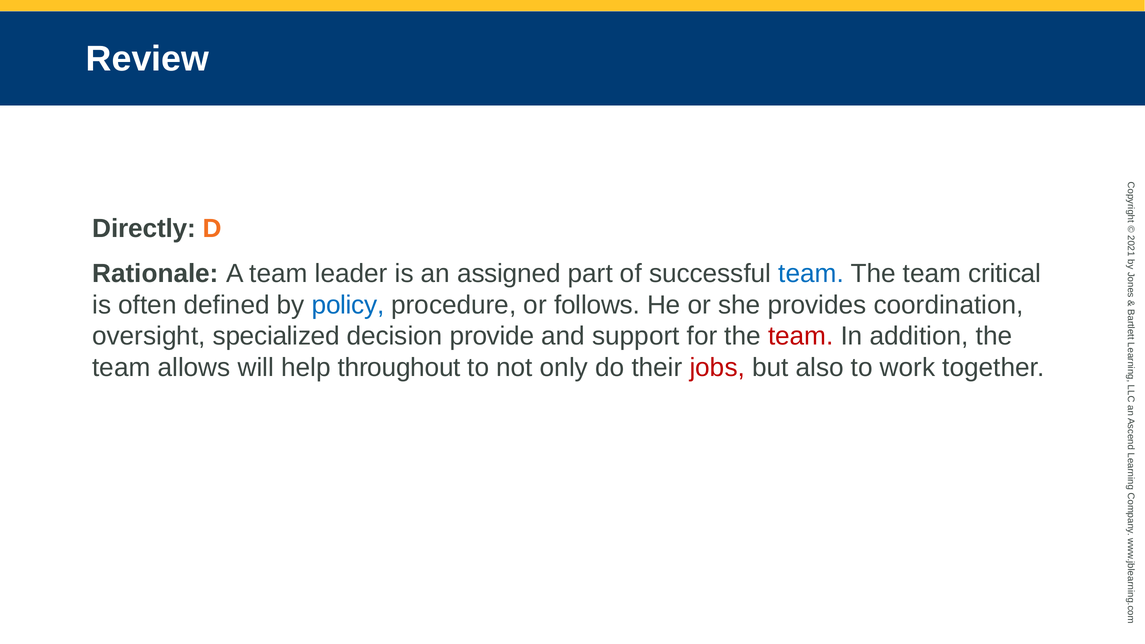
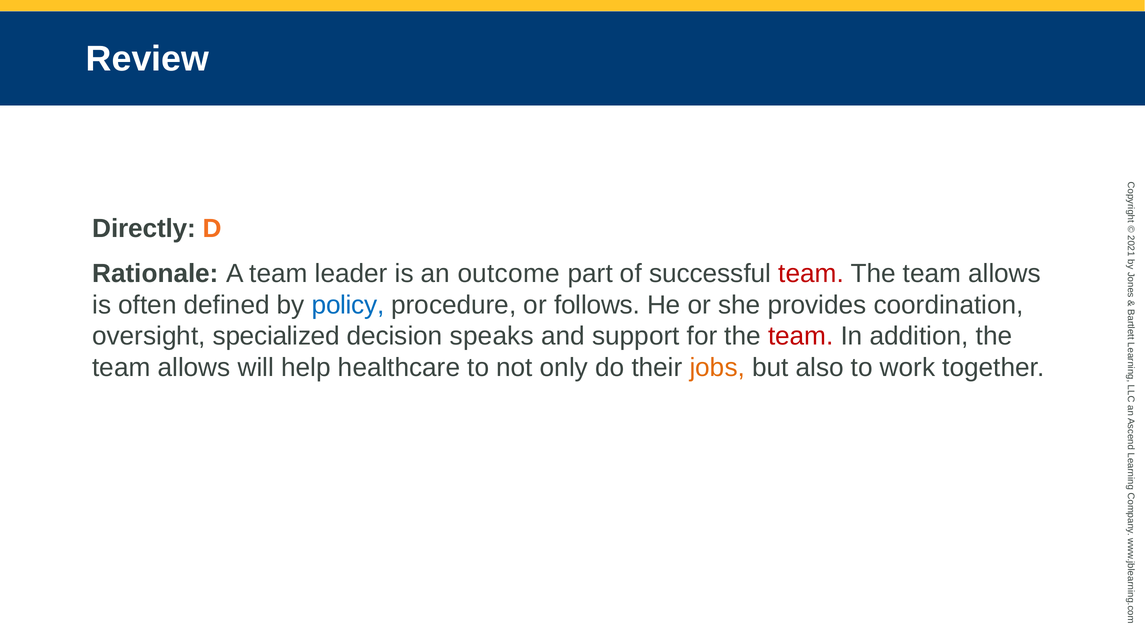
assigned: assigned -> outcome (509, 273)
team colour: blue -> red (811, 273)
critical: critical -> allows (1005, 273)
provide: provide -> speaks (492, 336)
throughout: throughout -> healthcare (399, 368)
jobs colour: red -> orange (717, 368)
